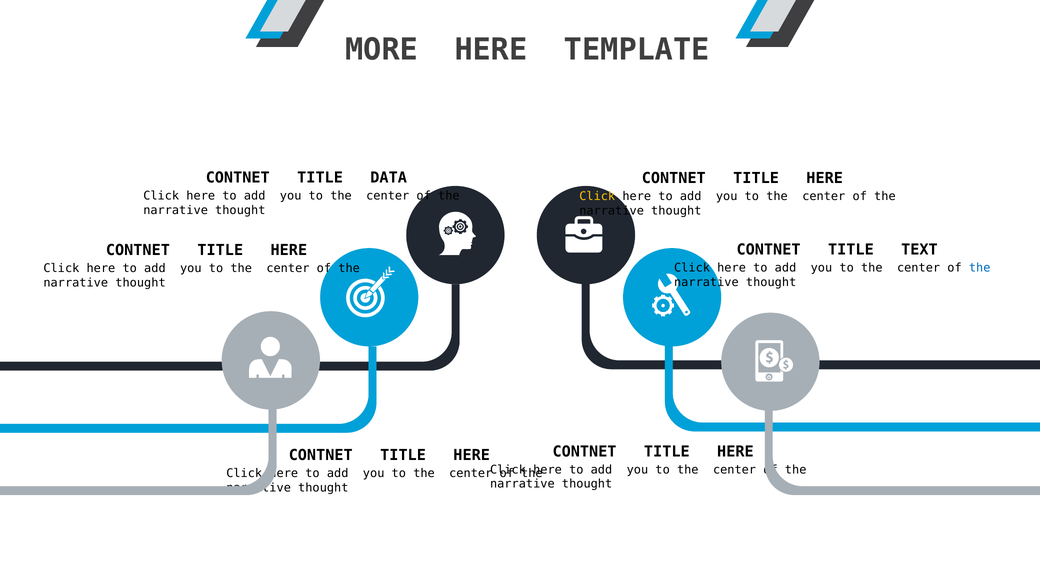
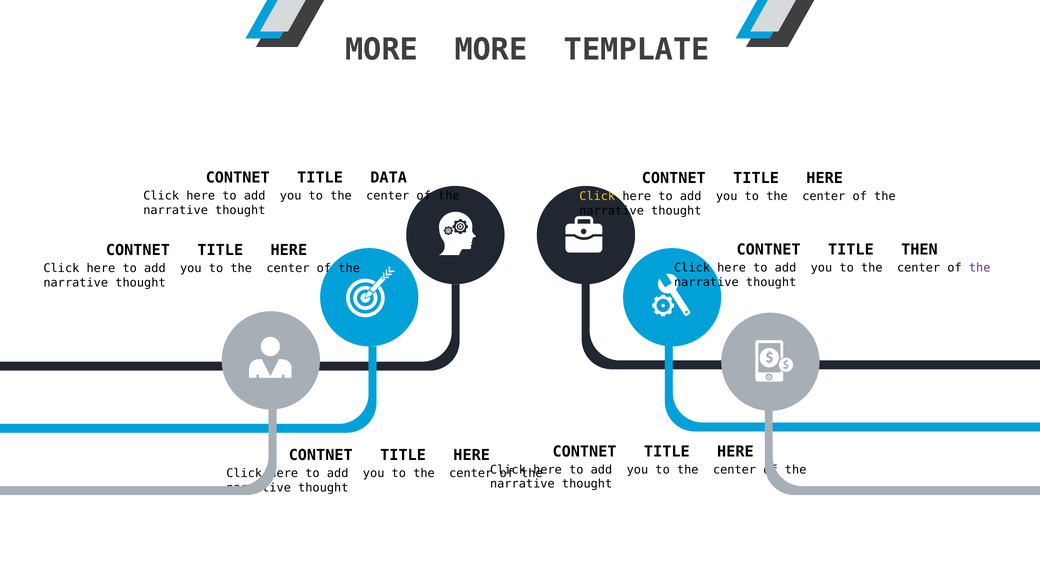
MORE HERE: HERE -> MORE (491, 50)
TEXT: TEXT -> THEN (919, 250)
the colour: blue -> purple (980, 268)
